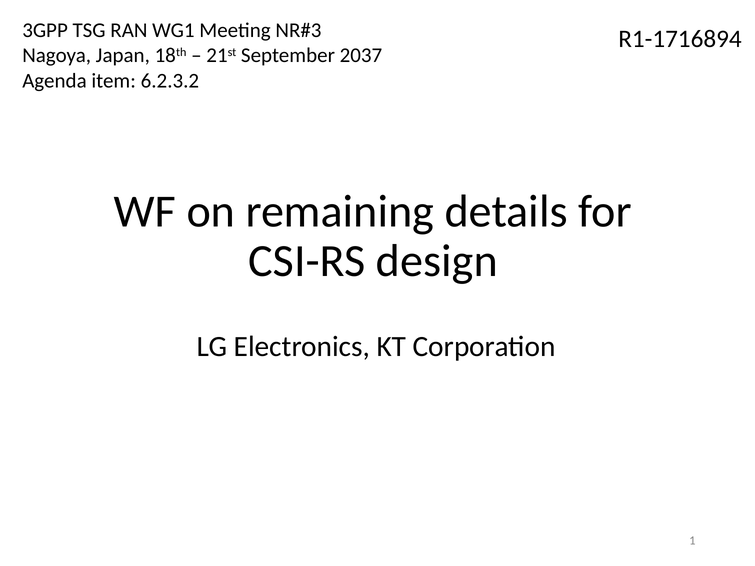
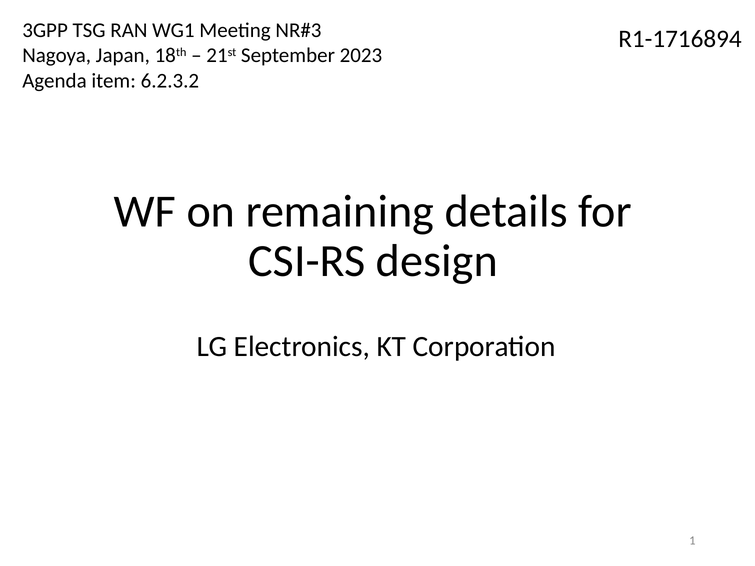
2037: 2037 -> 2023 (361, 56)
